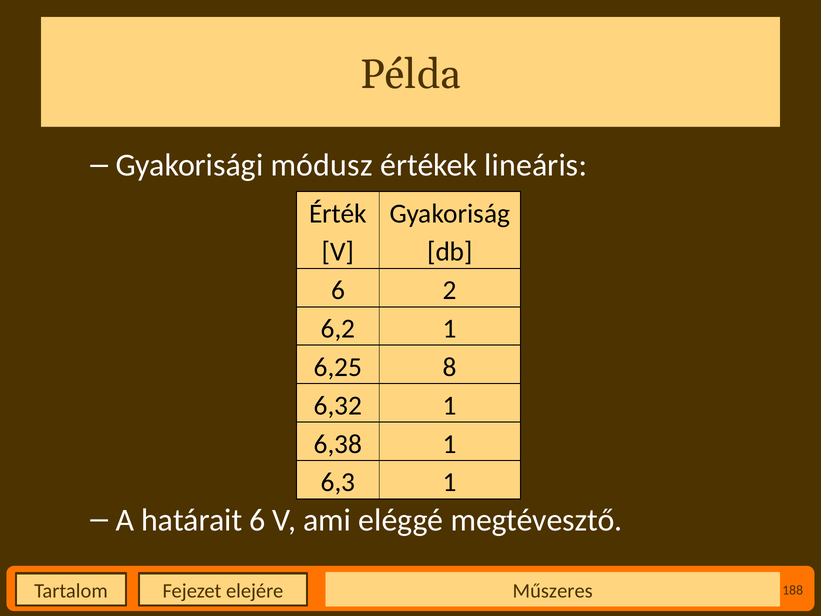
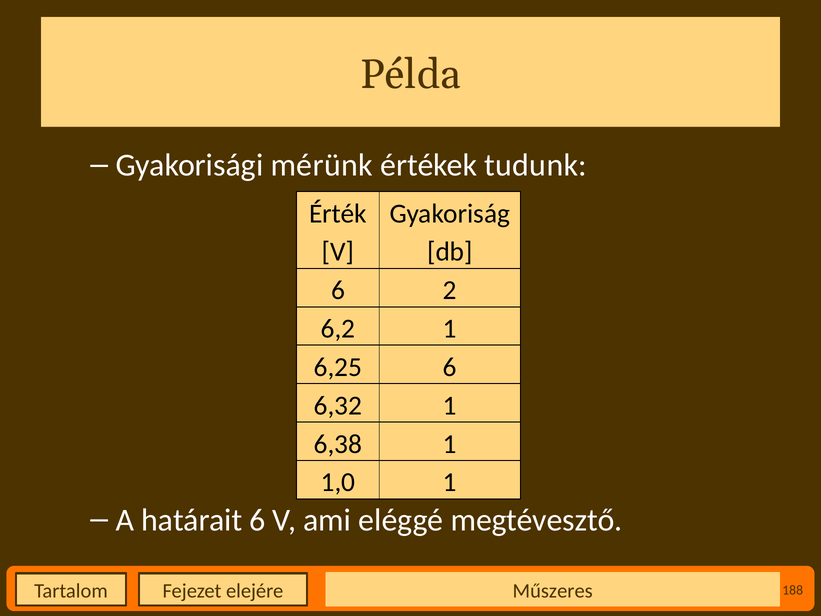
módusz: módusz -> mérünk (322, 165)
lineáris: lineáris -> tudunk (536, 165)
6,25 8: 8 -> 6 (450, 367)
6,3: 6,3 -> 1,0 (338, 482)
